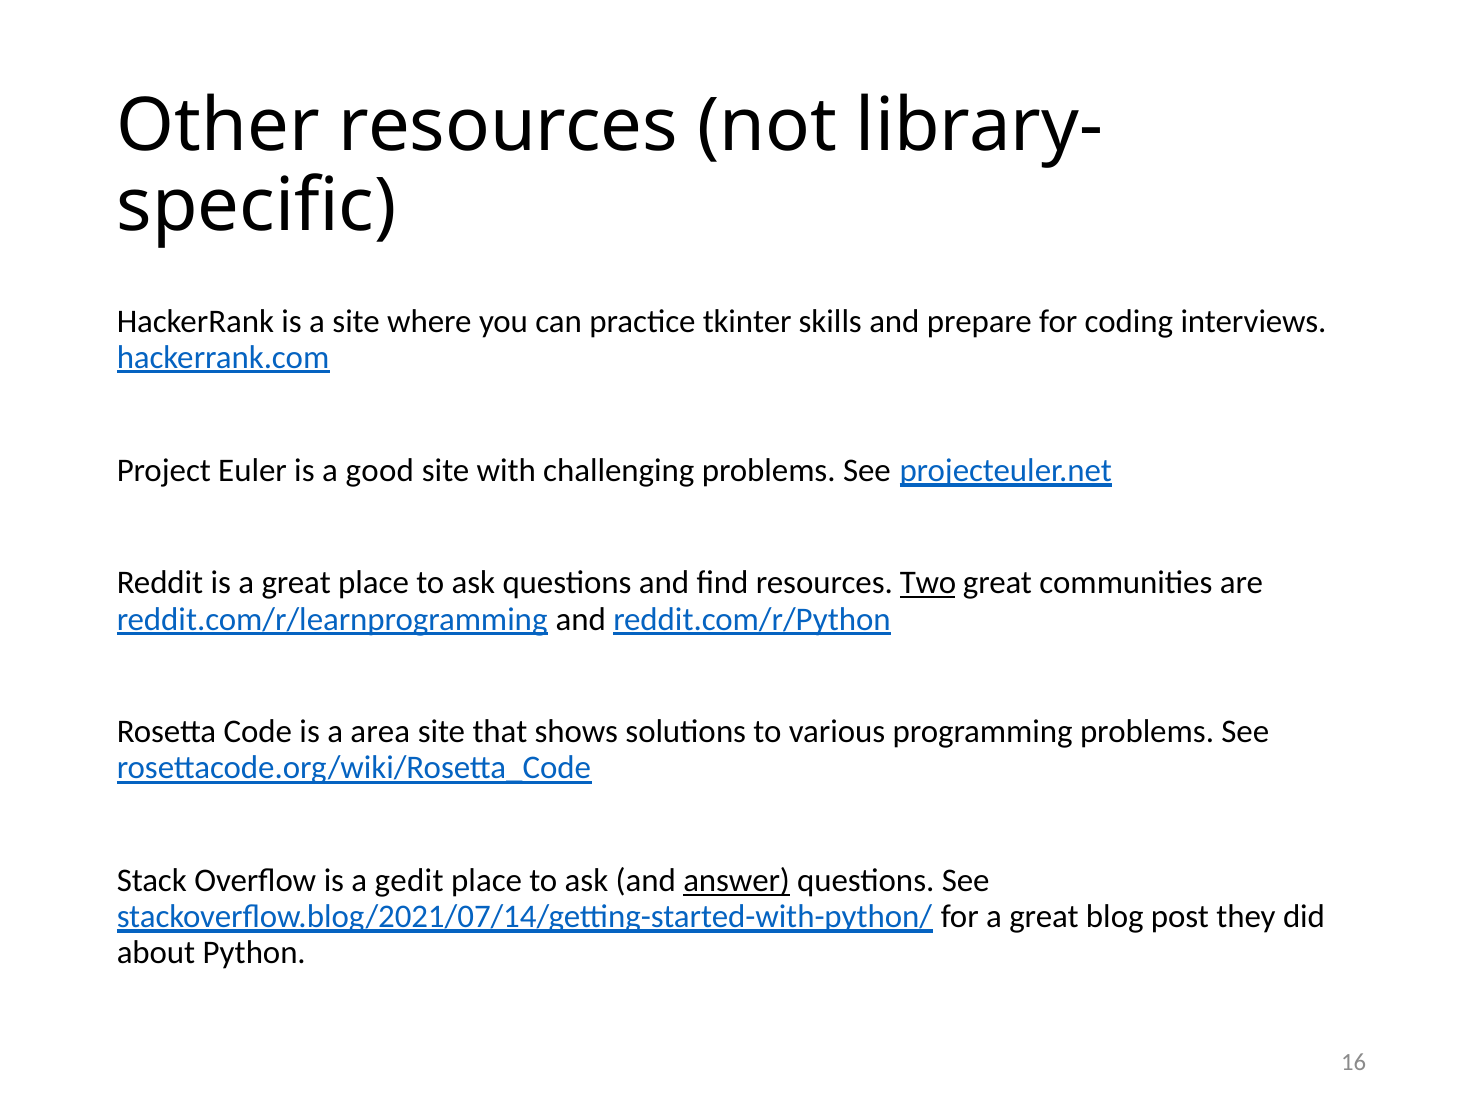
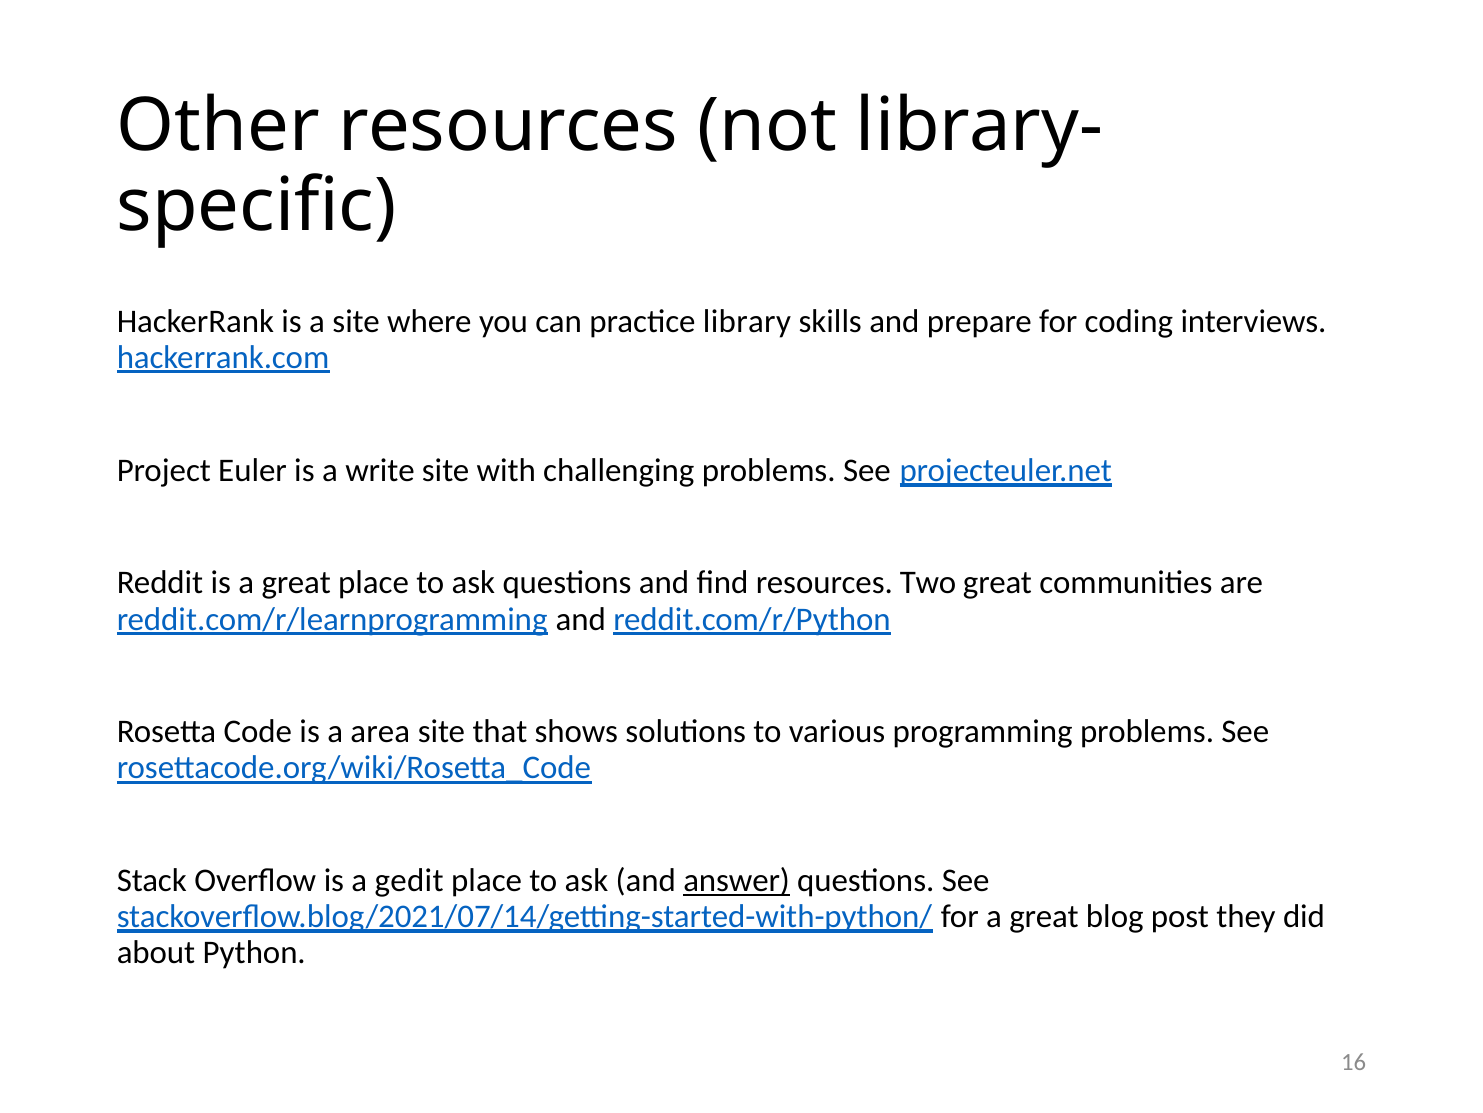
tkinter: tkinter -> library (747, 321)
good: good -> write (380, 470)
Two underline: present -> none (928, 583)
